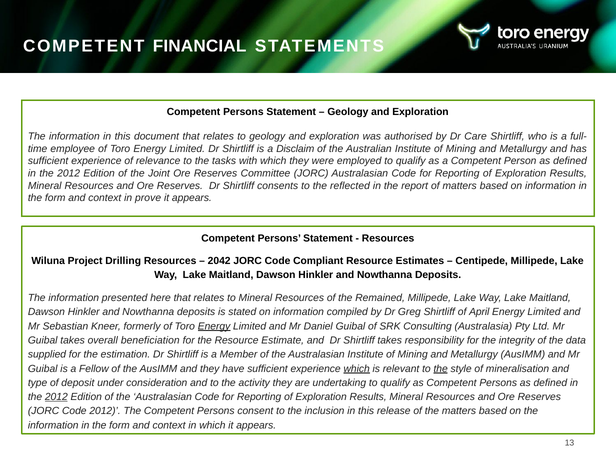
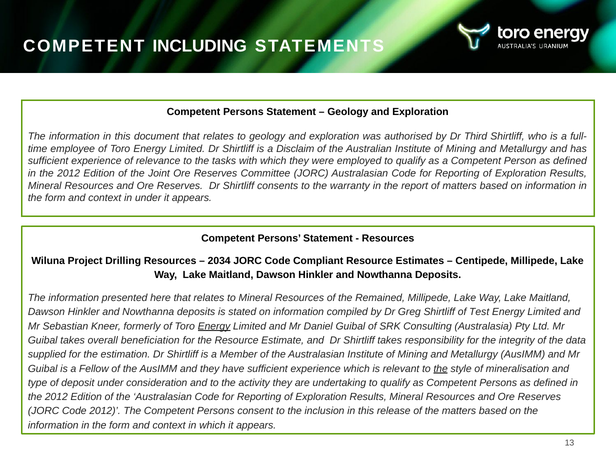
FINANCIAL: FINANCIAL -> INCLUDING (200, 46)
Care: Care -> Third (476, 136)
reflected: reflected -> warranty (350, 186)
in prove: prove -> under (148, 198)
2042: 2042 -> 2034 (219, 261)
April: April -> Test (479, 312)
which underline: present -> none (357, 369)
2012 underline: present -> none (56, 397)
